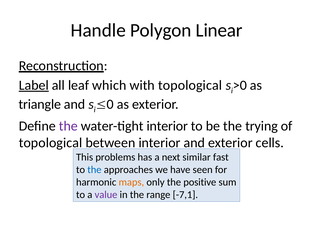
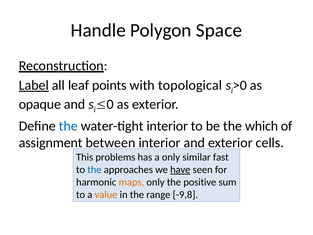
Linear: Linear -> Space (219, 30)
which: which -> points (109, 85)
triangle: triangle -> opaque (40, 104)
the colour: purple -> blue (68, 126)
trying: trying -> which (262, 126)
topological: topological -> assignment (51, 143)
a next: next -> only (171, 157)
have underline: none -> present (180, 169)
value colour: purple -> orange (106, 194)
-7,1: -7,1 -> -9,8 (185, 194)
